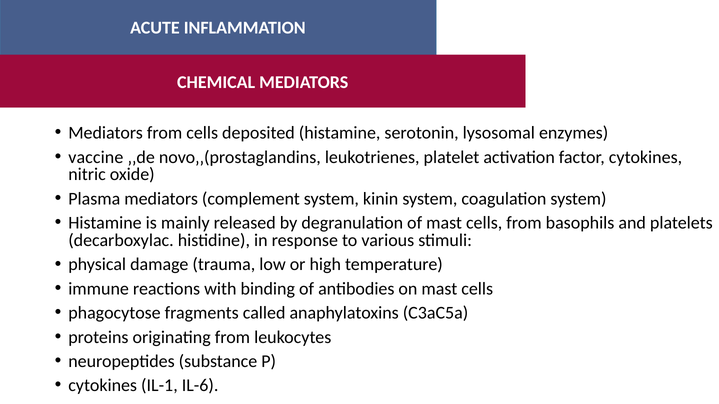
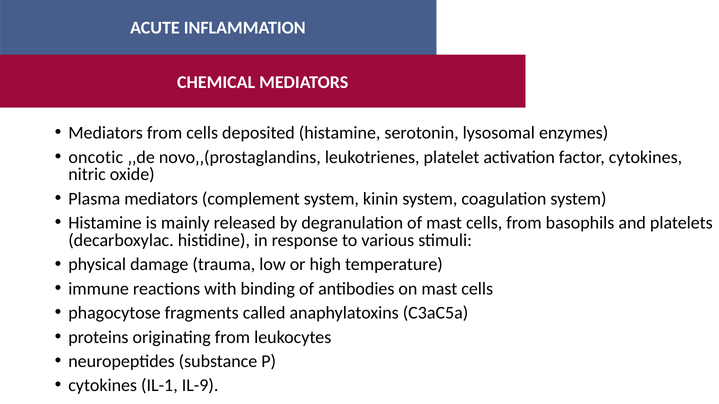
vaccine: vaccine -> oncotic (96, 157)
IL-6: IL-6 -> IL-9 (200, 386)
